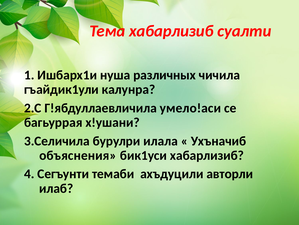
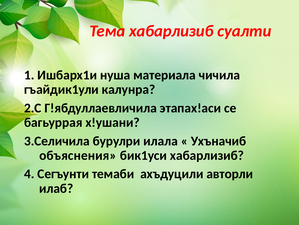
различных: различных -> материала (164, 75)
умело!аси: умело!аси -> этапах!аси (190, 108)
